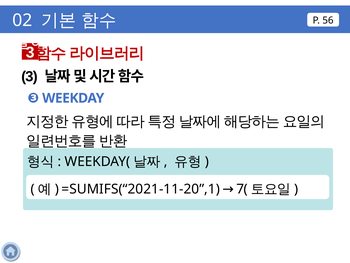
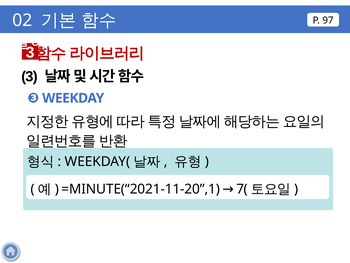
56: 56 -> 97 (328, 20)
=SUMIFS(“2021-11-20”,1: =SUMIFS(“2021-11-20”,1 -> =MINUTE(“2021-11-20”,1 (141, 189)
